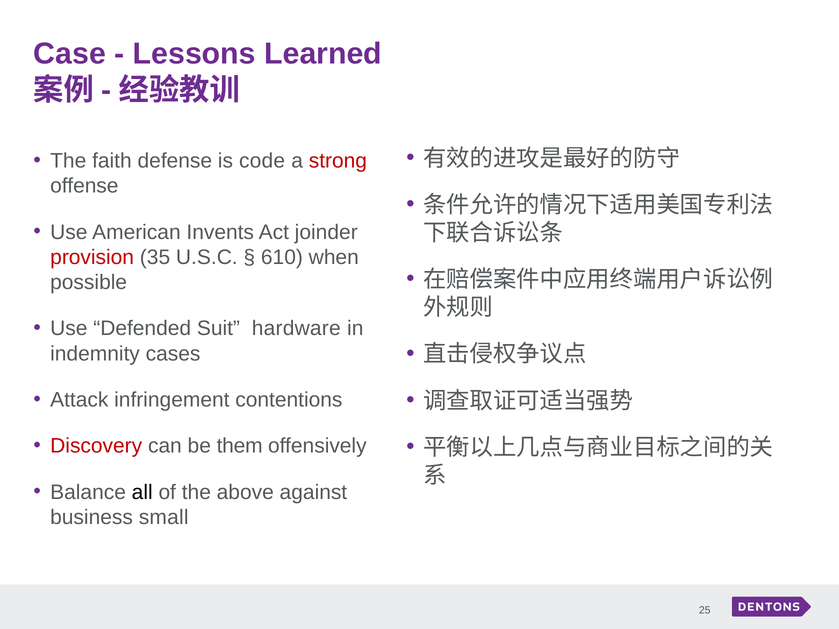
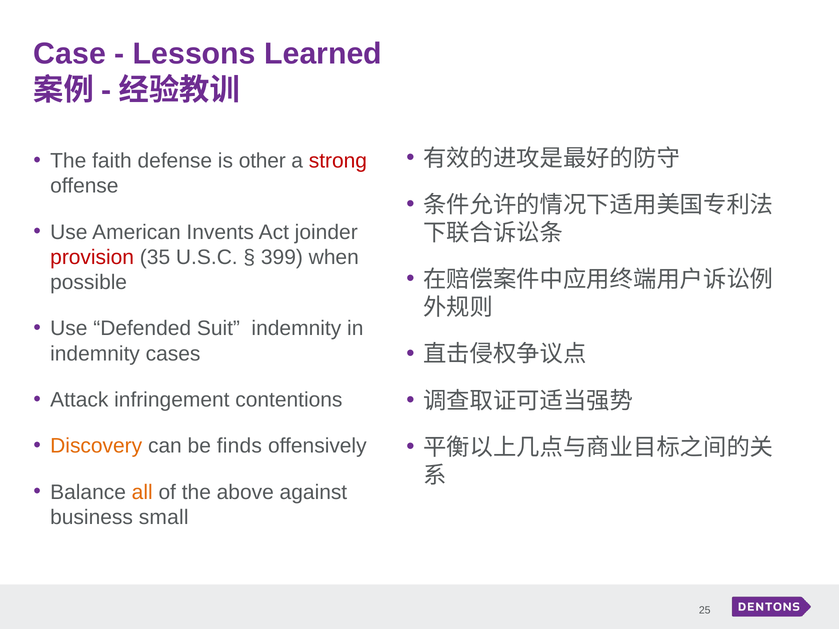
code: code -> other (262, 161)
610: 610 -> 399 (282, 257)
Suit hardware: hardware -> indemnity (296, 329)
Discovery colour: red -> orange (96, 446)
them: them -> finds (239, 446)
all colour: black -> orange (142, 492)
